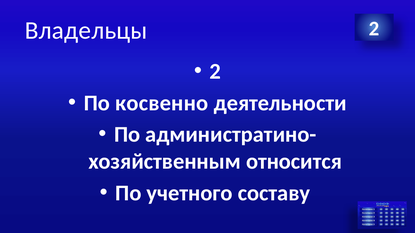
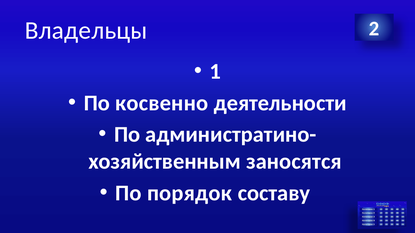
2: 2 -> 1 (215, 72)
относится: относится -> заносятся (294, 162)
учетного: учетного -> порядок (189, 193)
